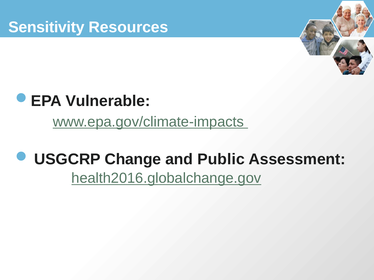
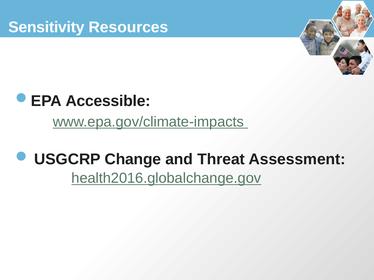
Vulnerable: Vulnerable -> Accessible (108, 101)
Public: Public -> Threat (221, 159)
